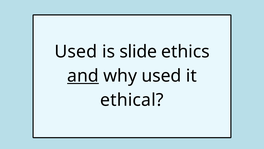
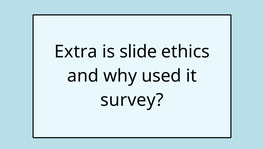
Used: Used -> Extra (76, 51)
and underline: present -> none (83, 76)
ethical: ethical -> survey (132, 100)
